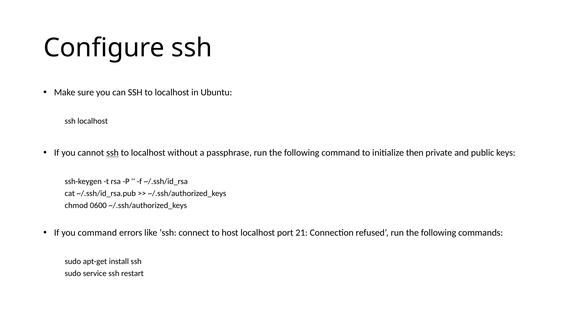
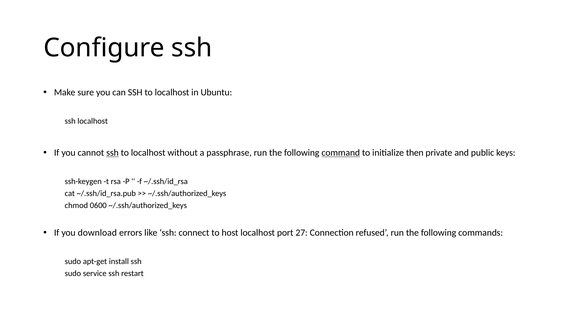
command underline: none -> present (341, 153)
you command: command -> download (97, 233)
21: 21 -> 27 (302, 233)
